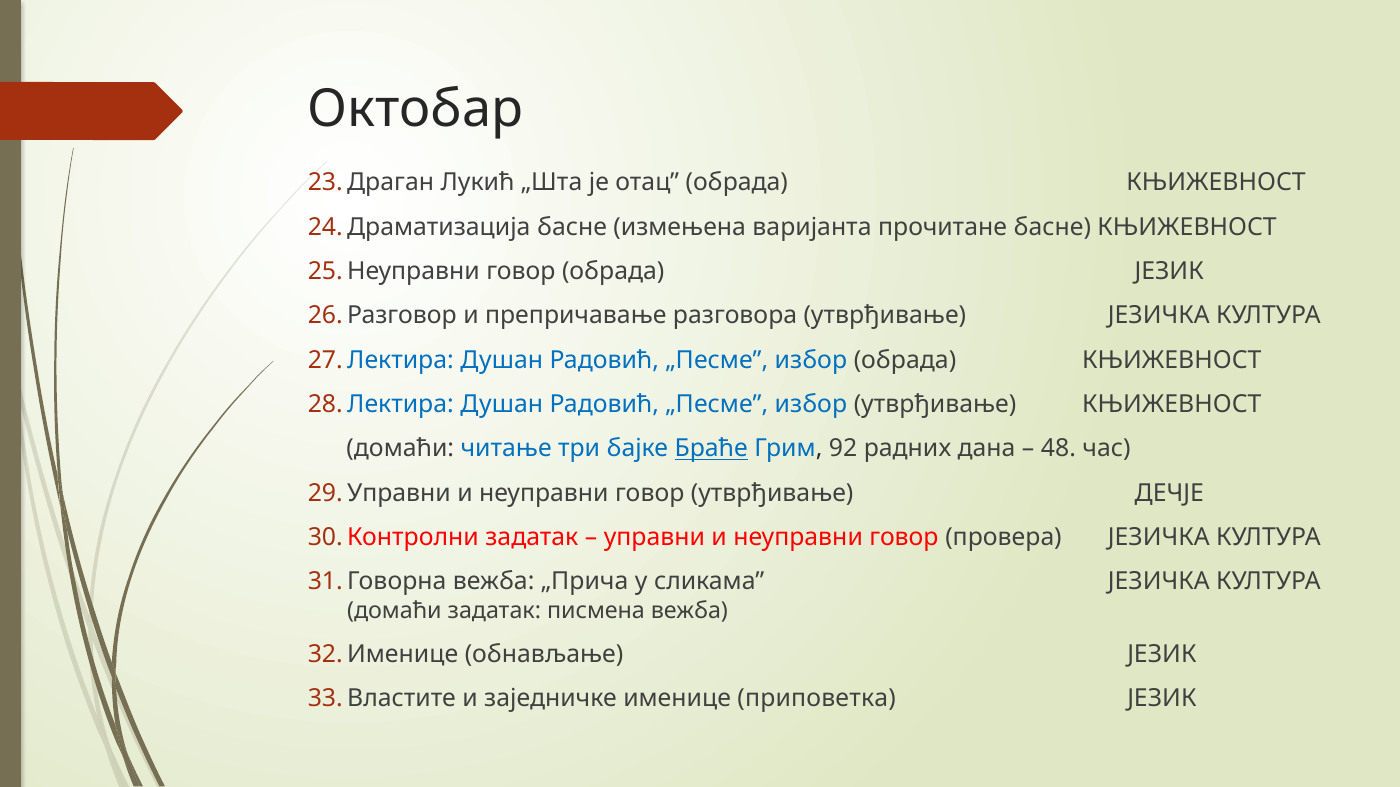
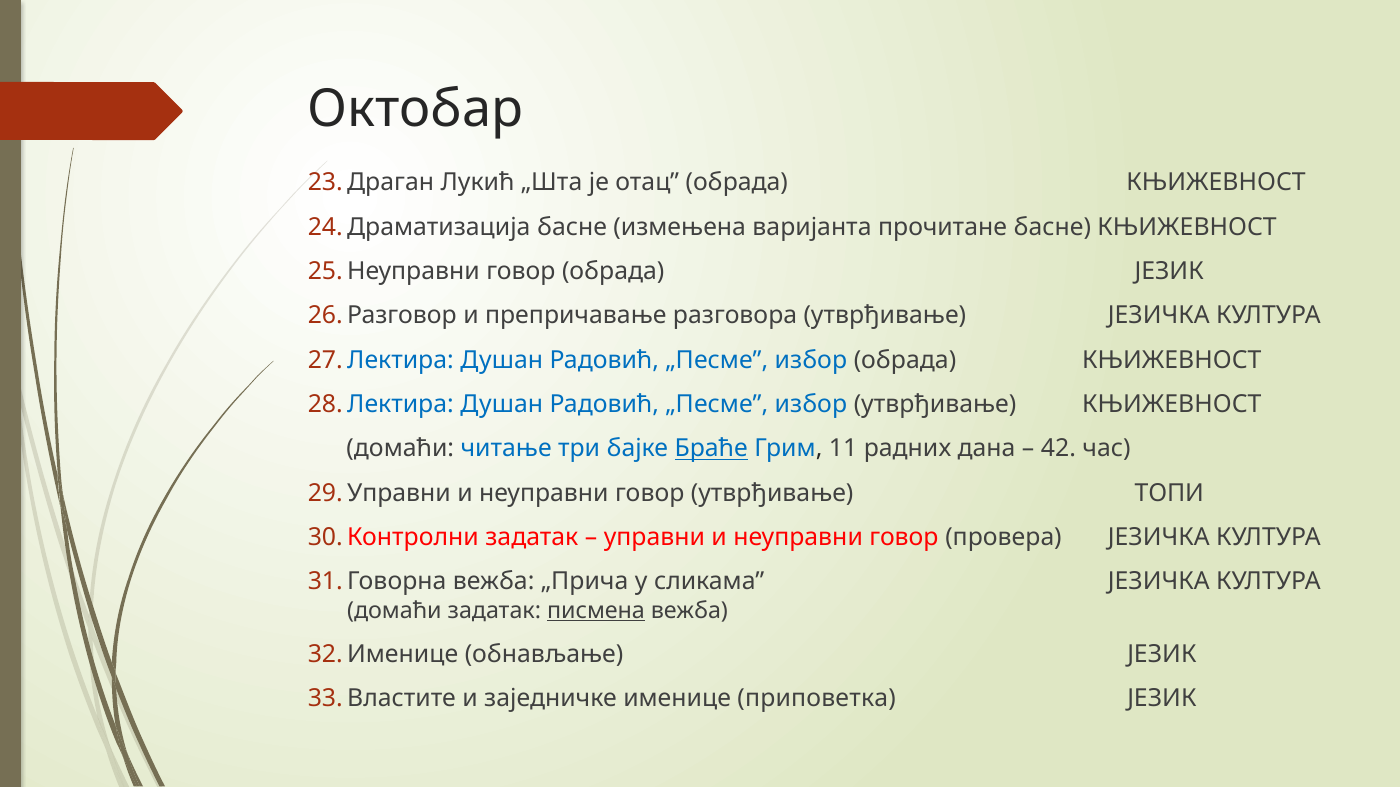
92: 92 -> 11 (843, 449)
48: 48 -> 42 (1058, 449)
ДЕЧЈЕ: ДЕЧЈЕ -> ТОПИ (1169, 493)
писмена underline: none -> present (596, 611)
